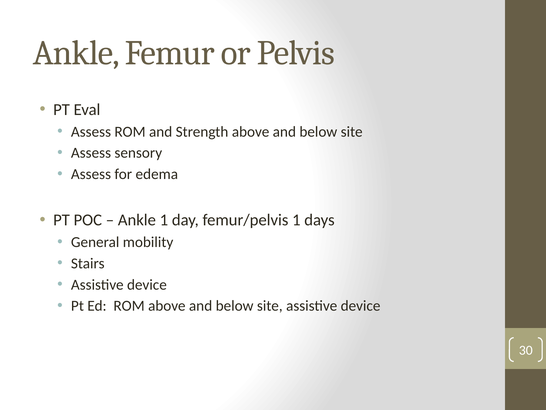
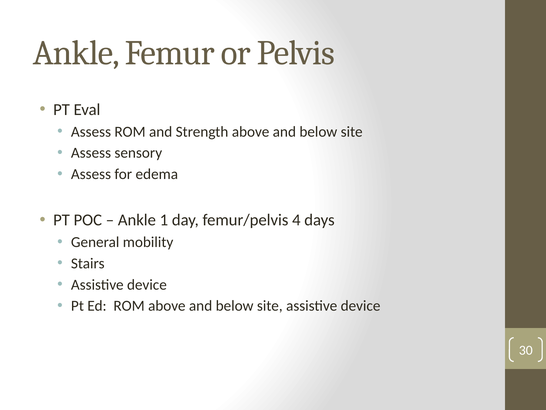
femur/pelvis 1: 1 -> 4 (296, 220)
